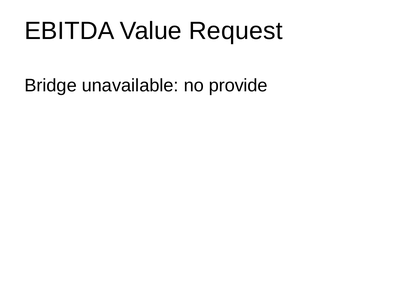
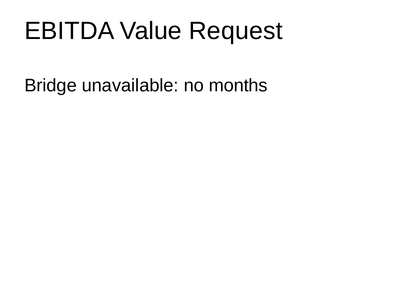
provide: provide -> months (238, 86)
